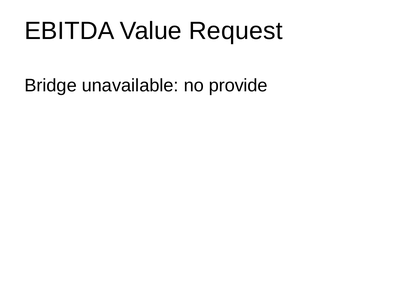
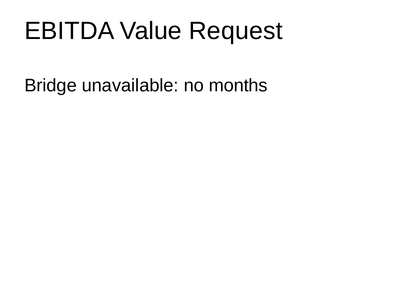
provide: provide -> months (238, 86)
